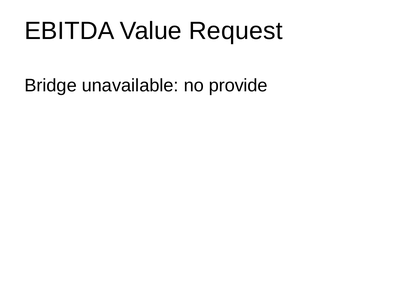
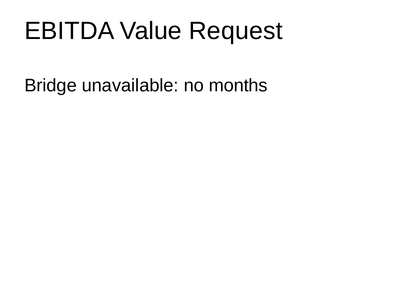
provide: provide -> months (238, 86)
